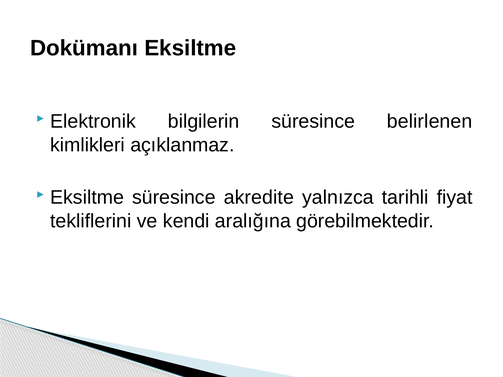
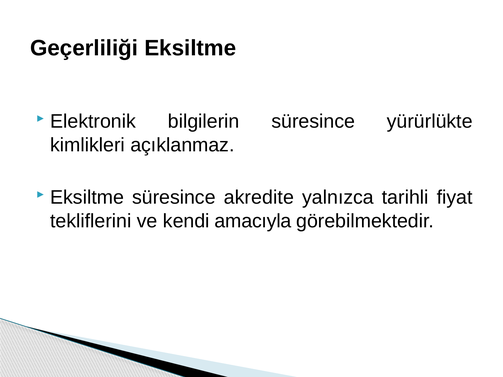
Dokümanı: Dokümanı -> Geçerliliği (84, 48)
belirlenen: belirlenen -> yürürlükte (430, 122)
aralığına: aralığına -> amacıyla (253, 221)
